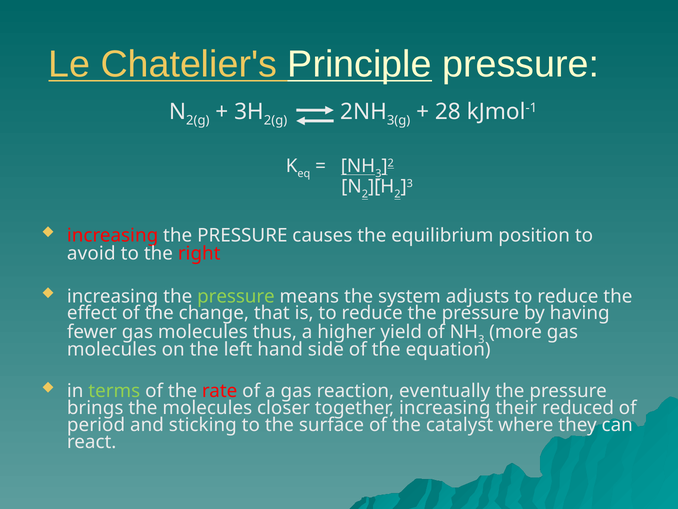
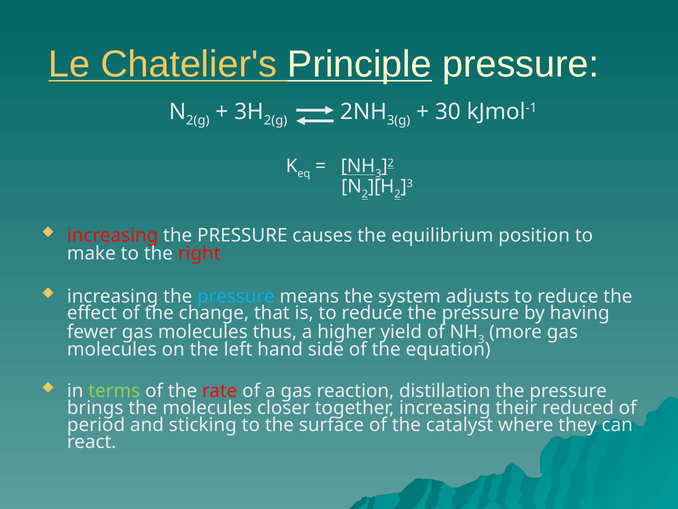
28: 28 -> 30 (448, 112)
avoid: avoid -> make (91, 253)
pressure colour: light green -> light blue (236, 296)
eventually: eventually -> distillation (445, 391)
